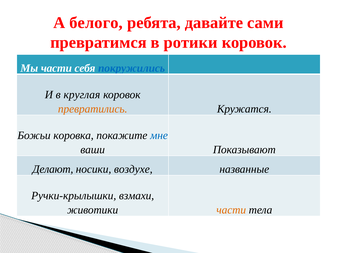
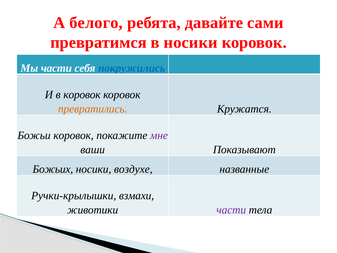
в ротики: ротики -> носики (191, 42)
в круглая: круглая -> коровок (82, 94)
Божьи коровка: коровка -> коровок (74, 135)
мне colour: blue -> purple (159, 135)
Делают: Делают -> Божьих (53, 169)
части colour: orange -> purple (231, 210)
